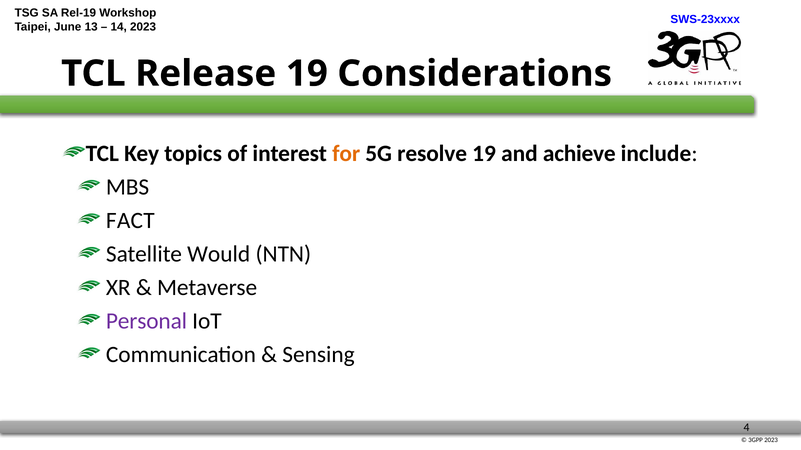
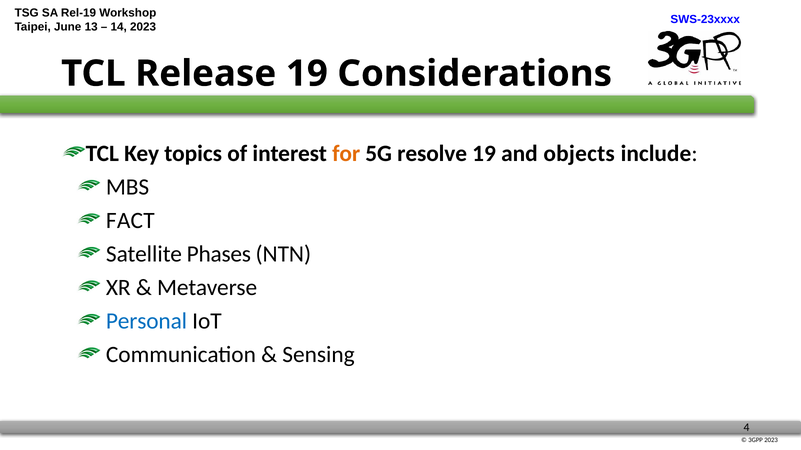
achieve: achieve -> objects (579, 154)
Would: Would -> Phases (219, 254)
Personal colour: purple -> blue (146, 322)
